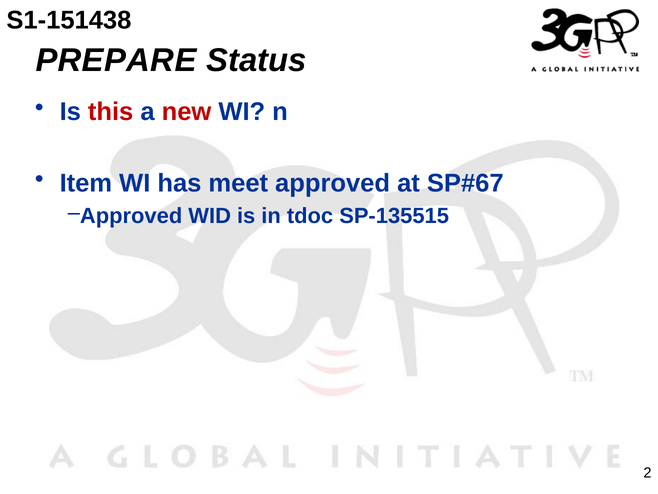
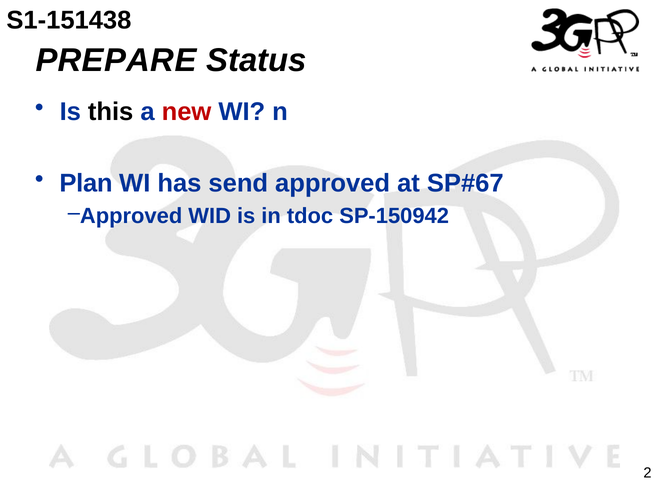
this colour: red -> black (111, 112)
Item: Item -> Plan (86, 183)
meet: meet -> send (238, 183)
SP-135515: SP-135515 -> SP-150942 (394, 216)
